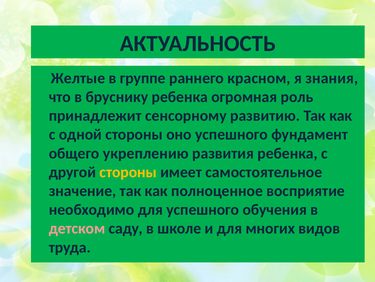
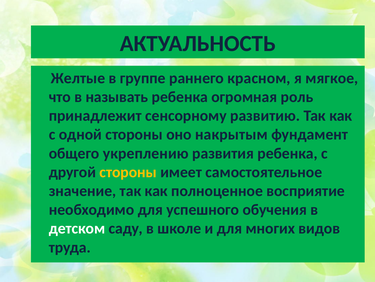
знания: знания -> мягкое (332, 78)
бруснику: бруснику -> называть (117, 97)
оно успешного: успешного -> накрытым (231, 134)
детском colour: pink -> white (77, 228)
